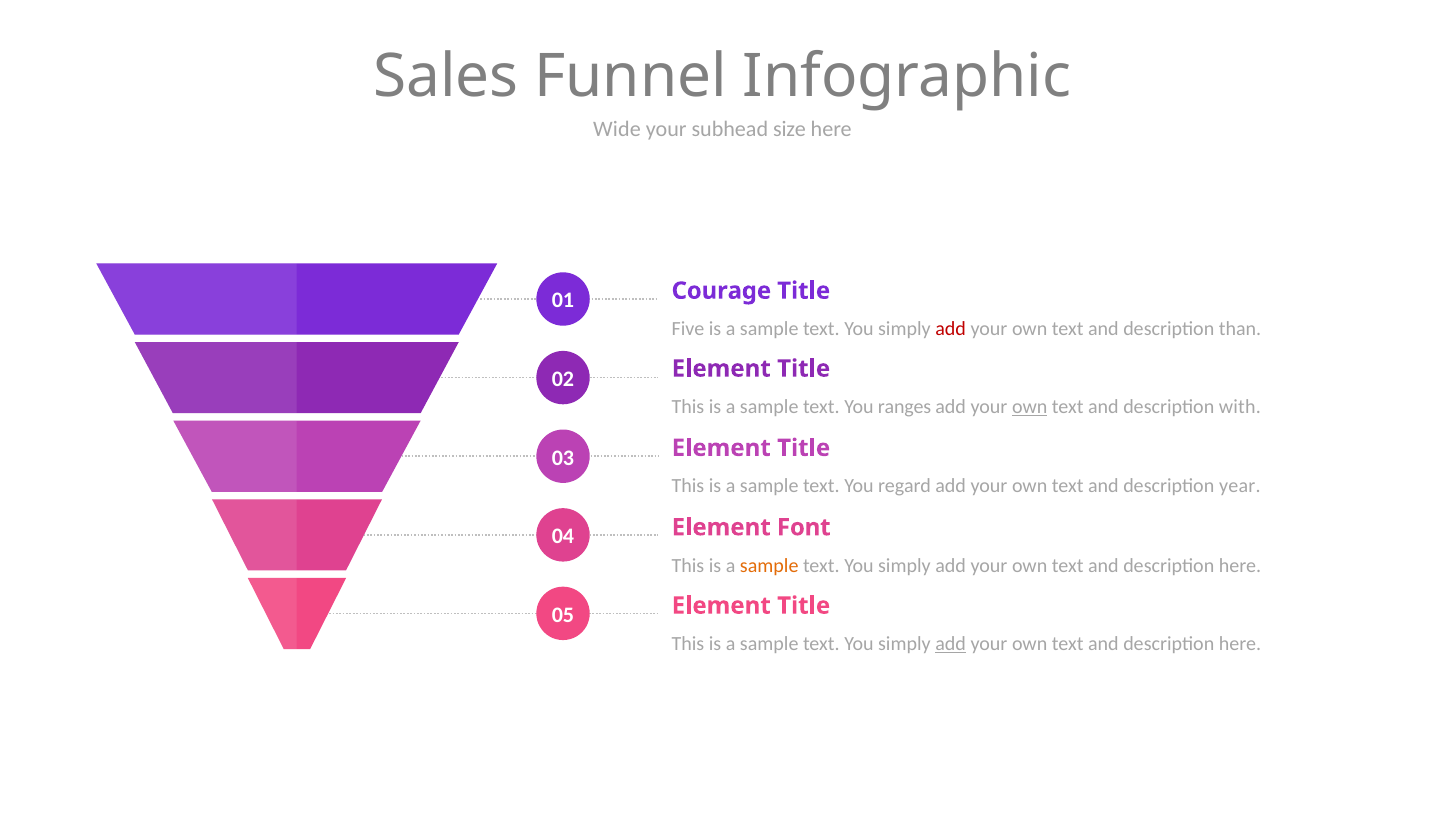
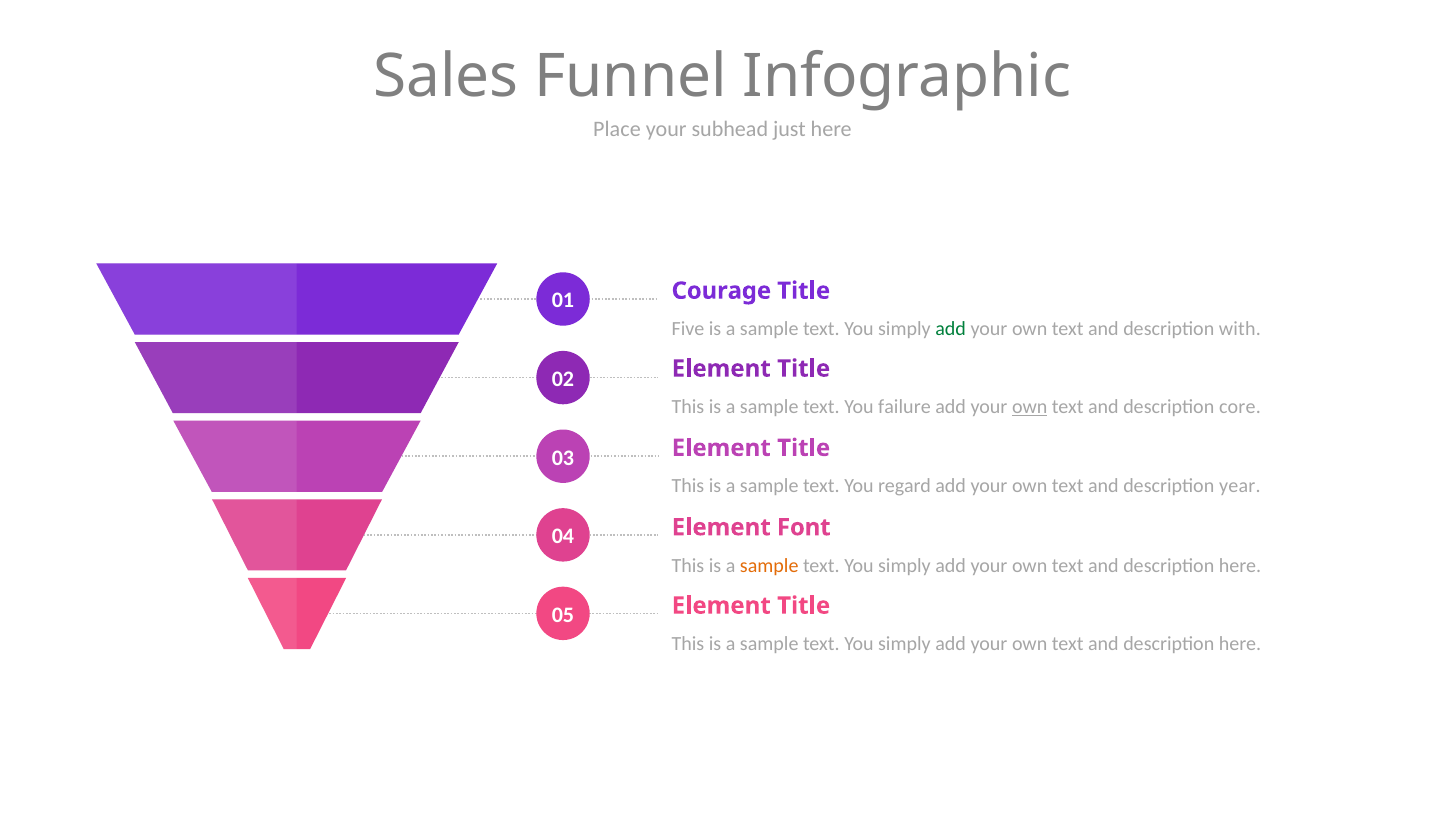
Wide: Wide -> Place (617, 129)
size: size -> just (789, 129)
add colour: red -> green (951, 329)
than: than -> with (1240, 329)
ranges: ranges -> failure (904, 407)
with: with -> core (1240, 407)
add underline: present -> none (951, 644)
